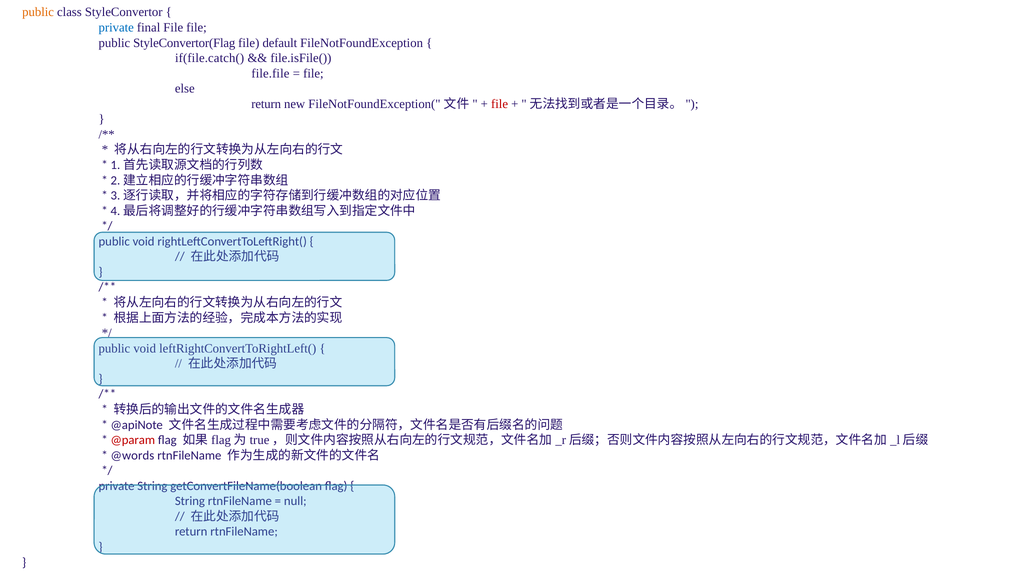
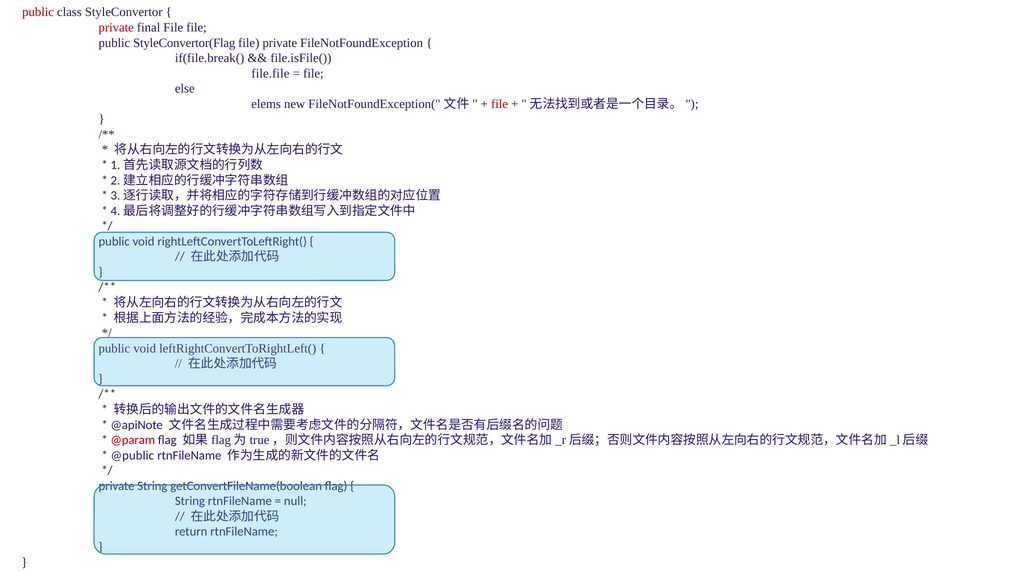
public colour: orange -> red (38, 12)
private colour: blue -> red (116, 28)
file default: default -> private (280, 43)
if(file.catch(: if(file.catch( -> if(file.break( (210, 58)
return: return -> elems (266, 104)
@words: @words -> @public (132, 455)
